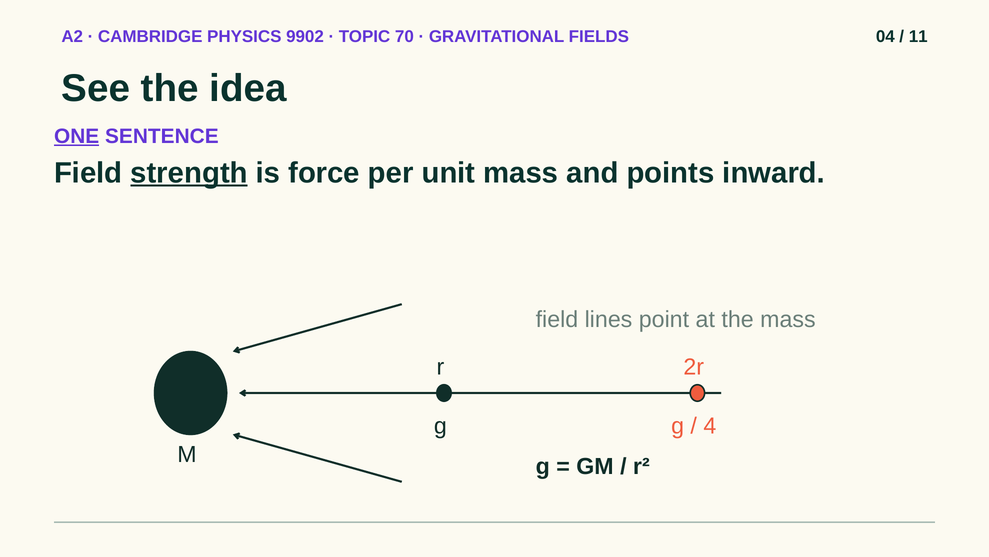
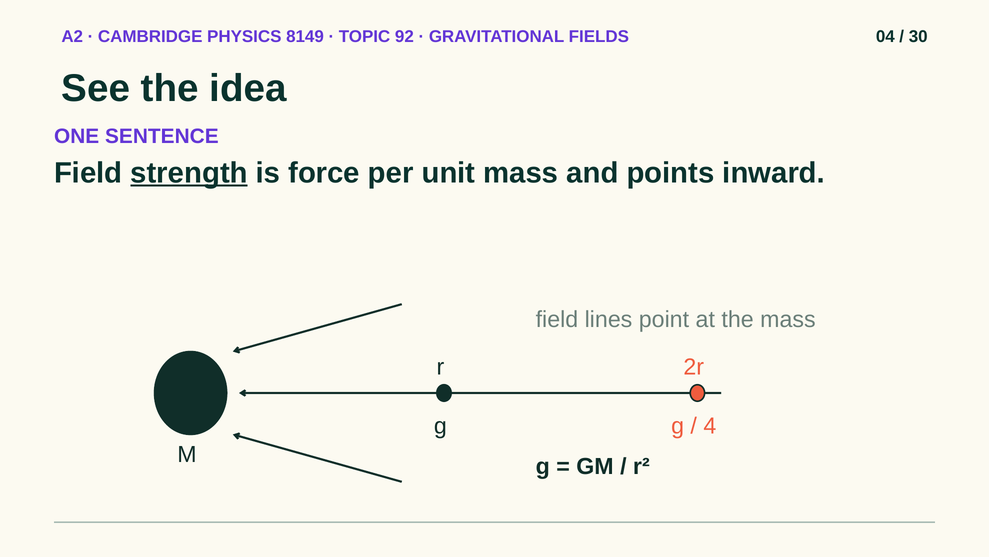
9902: 9902 -> 8149 (305, 37)
70: 70 -> 92 (404, 37)
11: 11 -> 30 (918, 37)
ONE underline: present -> none (77, 136)
